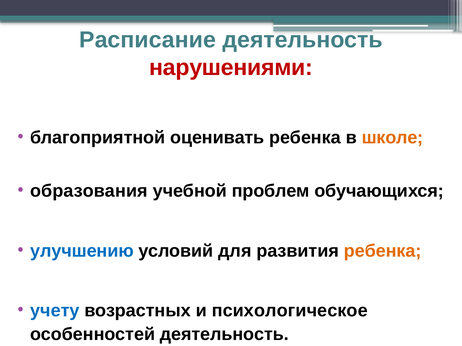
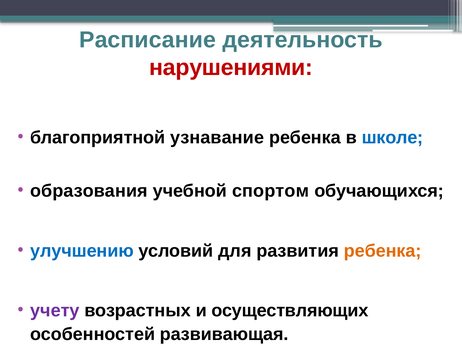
оценивать: оценивать -> узнавание (217, 138)
школе colour: orange -> blue (392, 138)
проблем: проблем -> спортом (271, 191)
учету colour: blue -> purple (55, 311)
психологическое: психологическое -> осуществляющих (290, 311)
особенностей деятельность: деятельность -> развивающая (224, 335)
